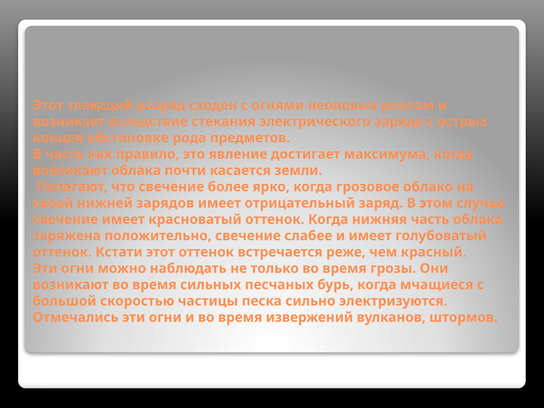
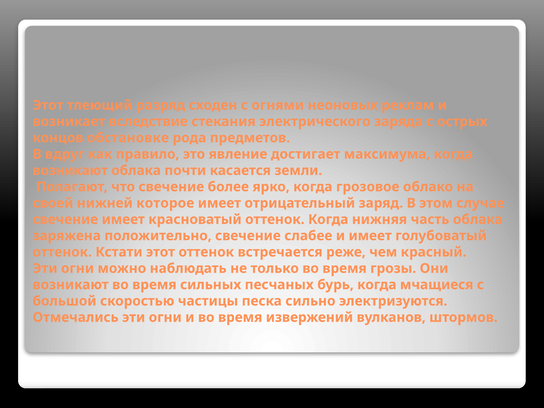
В часть: часть -> вдруг (65, 154)
зарядов: зарядов -> которое (165, 203)
